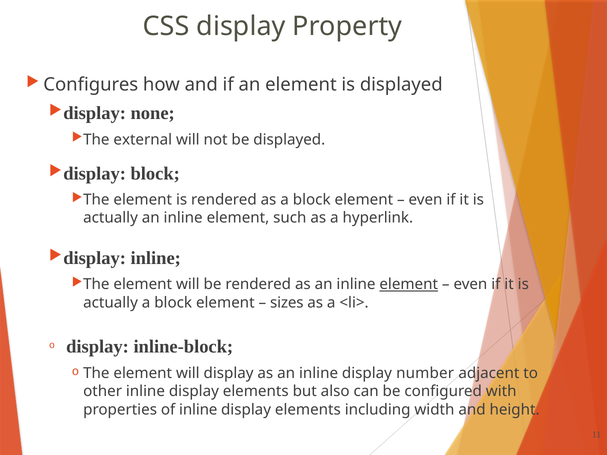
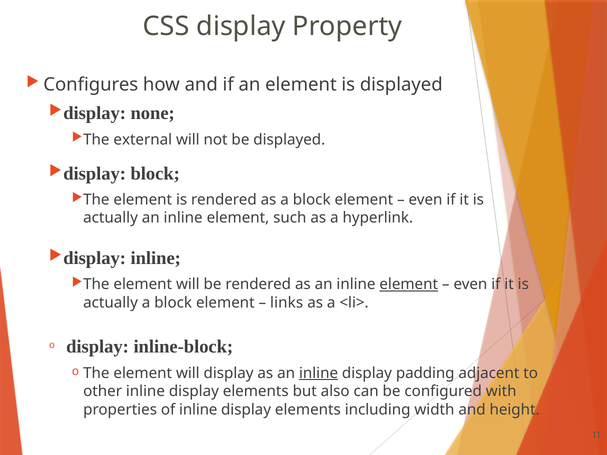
sizes: sizes -> links (287, 303)
inline underline: none -> present (319, 373)
number: number -> padding (425, 373)
